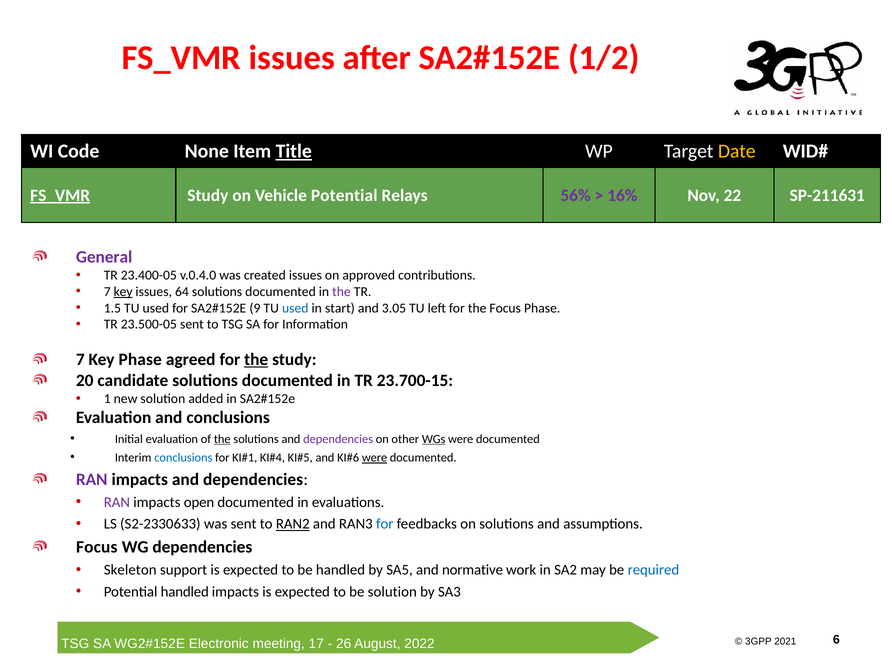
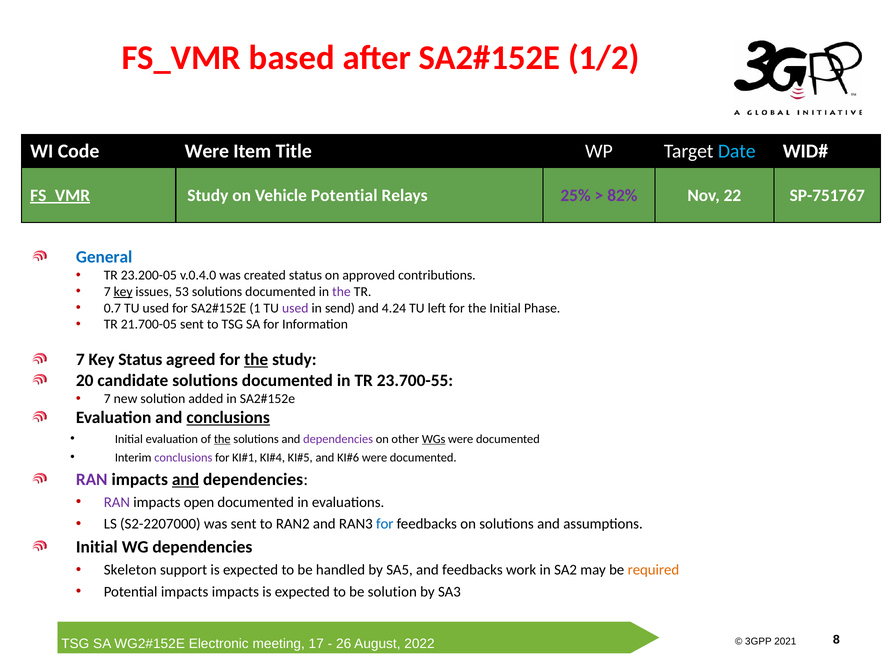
FS_VMR issues: issues -> based (292, 58)
Code None: None -> Were (207, 151)
Title underline: present -> none (294, 151)
Date colour: yellow -> light blue (737, 151)
56%: 56% -> 25% (576, 195)
16%: 16% -> 82% (622, 195)
SP-211631: SP-211631 -> SP-751767 (827, 195)
General colour: purple -> blue (104, 257)
23.400-05: 23.400-05 -> 23.200-05 (149, 275)
created issues: issues -> status (305, 275)
64: 64 -> 53 (182, 292)
1.5: 1.5 -> 0.7 (112, 308)
9: 9 -> 1 (255, 308)
used colour: blue -> purple (295, 308)
start: start -> send (340, 308)
3.05: 3.05 -> 4.24 (394, 308)
the Focus: Focus -> Initial (505, 308)
23.500-05: 23.500-05 -> 21.700-05 (149, 324)
Key Phase: Phase -> Status (140, 360)
23.700-15: 23.700-15 -> 23.700-55 (415, 381)
1: 1 -> 7 (107, 399)
conclusions underline: none -> present (228, 418)
conclusions colour: blue -> purple (183, 458)
were underline: present -> none (375, 458)
and underline: none -> present (185, 480)
S2-2330633: S2-2330633 -> S2-2207000 (160, 524)
RAN2 underline: present -> none (293, 524)
Focus: Focus -> Initial (97, 547)
and normative: normative -> feedbacks (472, 570)
required colour: blue -> orange (653, 570)
Potential handled: handled -> impacts (185, 592)
6: 6 -> 8 (836, 640)
